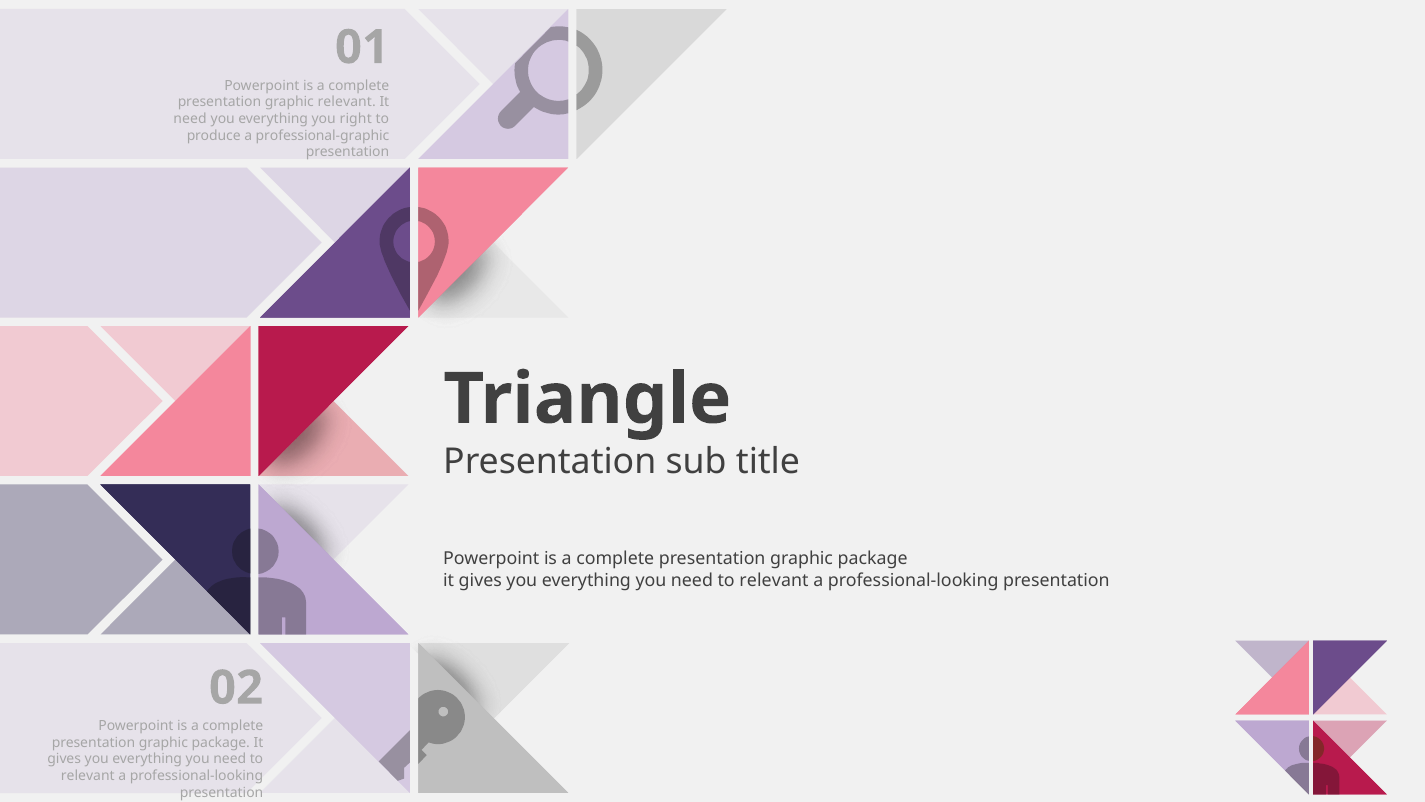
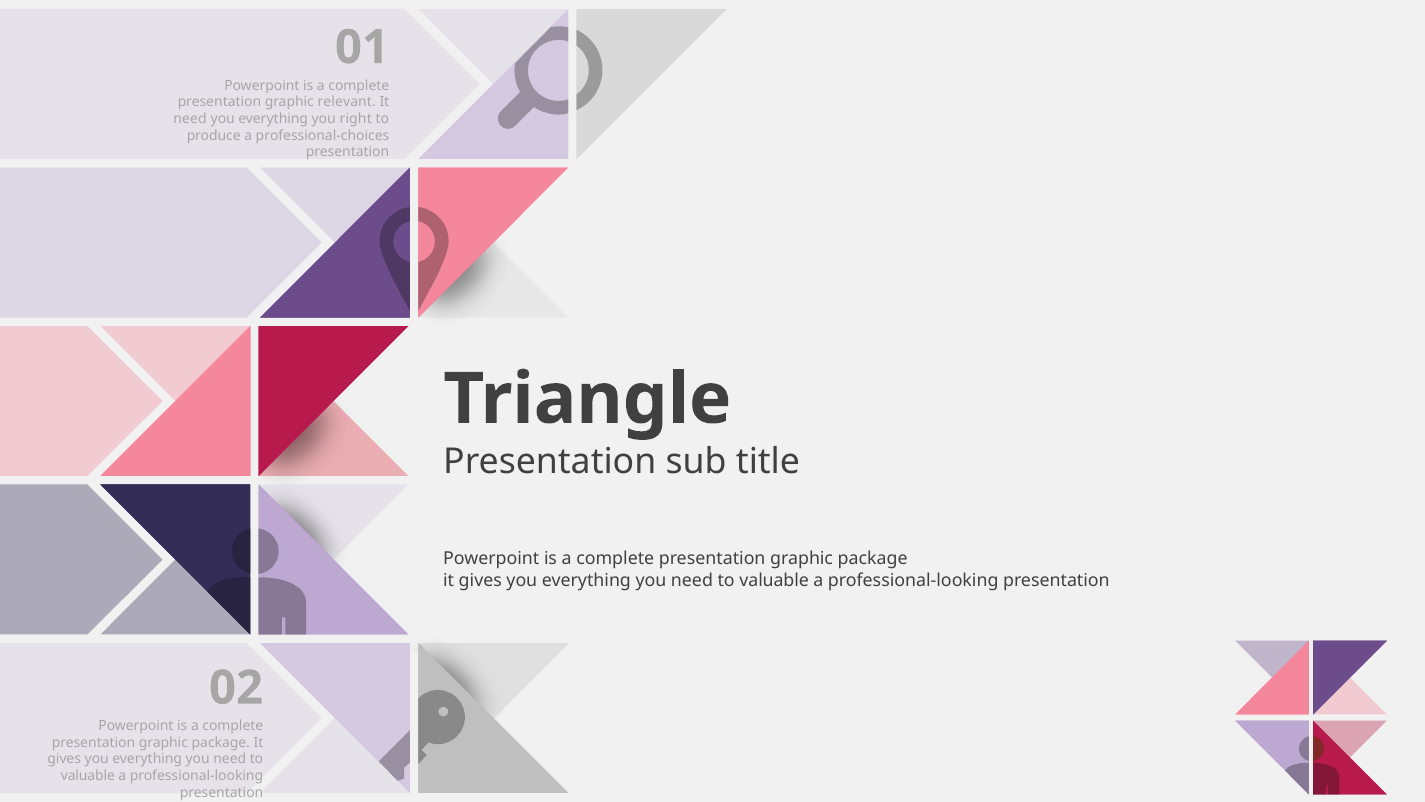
professional-graphic: professional-graphic -> professional-choices (323, 135)
relevant: relevant -> valuable (774, 580)
relevant: relevant -> valuable (88, 776)
